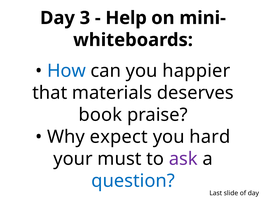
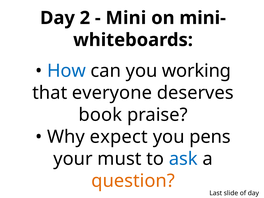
3: 3 -> 2 (85, 18)
Help: Help -> Mini (126, 18)
happier: happier -> working (197, 71)
materials: materials -> everyone (112, 93)
hard: hard -> pens (210, 137)
ask colour: purple -> blue (183, 159)
question colour: blue -> orange (133, 181)
